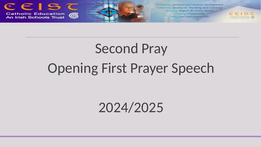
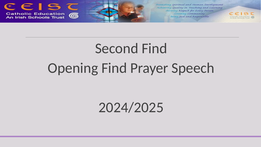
Second Pray: Pray -> Find (154, 48)
Opening First: First -> Find (114, 68)
